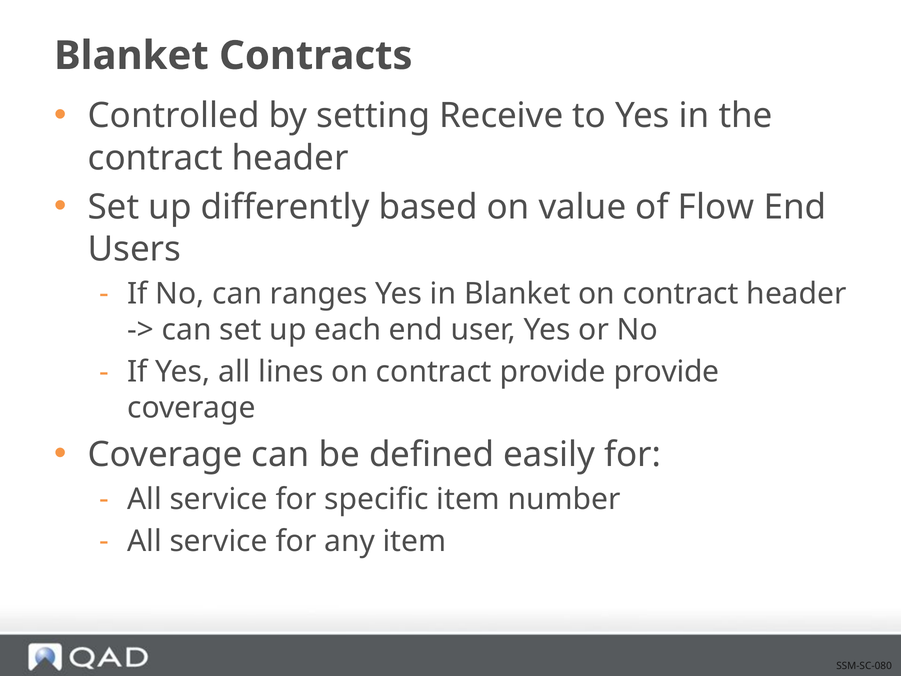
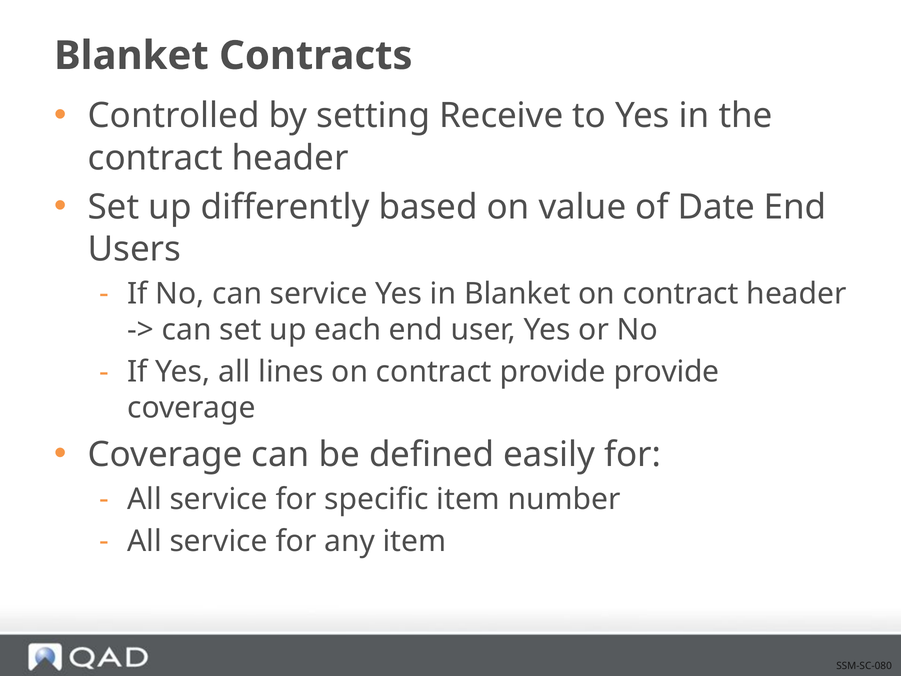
Flow: Flow -> Date (716, 207)
can ranges: ranges -> service (319, 294)
